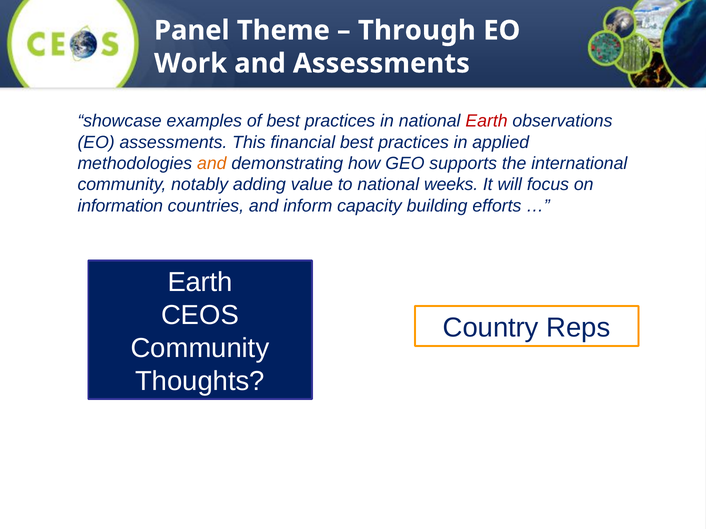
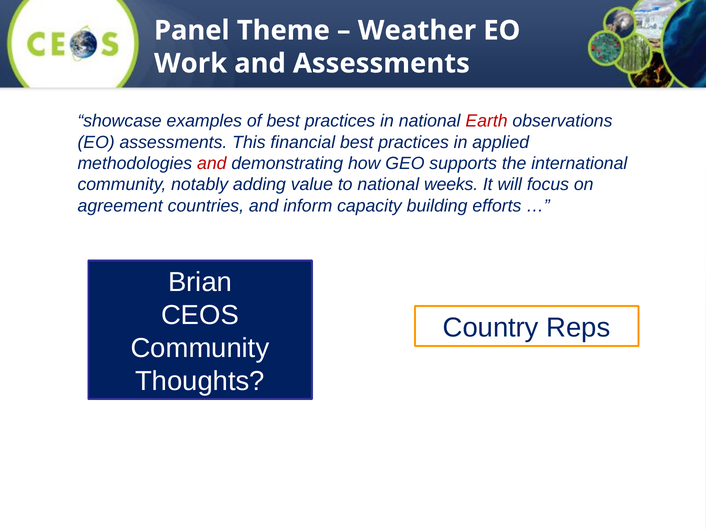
Through: Through -> Weather (417, 31)
and colour: orange -> red (212, 164)
information: information -> agreement (120, 206)
Earth: Earth -> Brian (200, 282)
